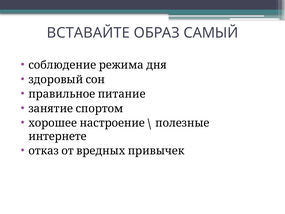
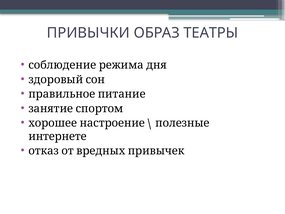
ВСТАВАЙТЕ: ВСТАВАЙТЕ -> ПРИВЫЧКИ (88, 33)
САМЫЙ: САМЫЙ -> ТЕАТРЫ (211, 33)
